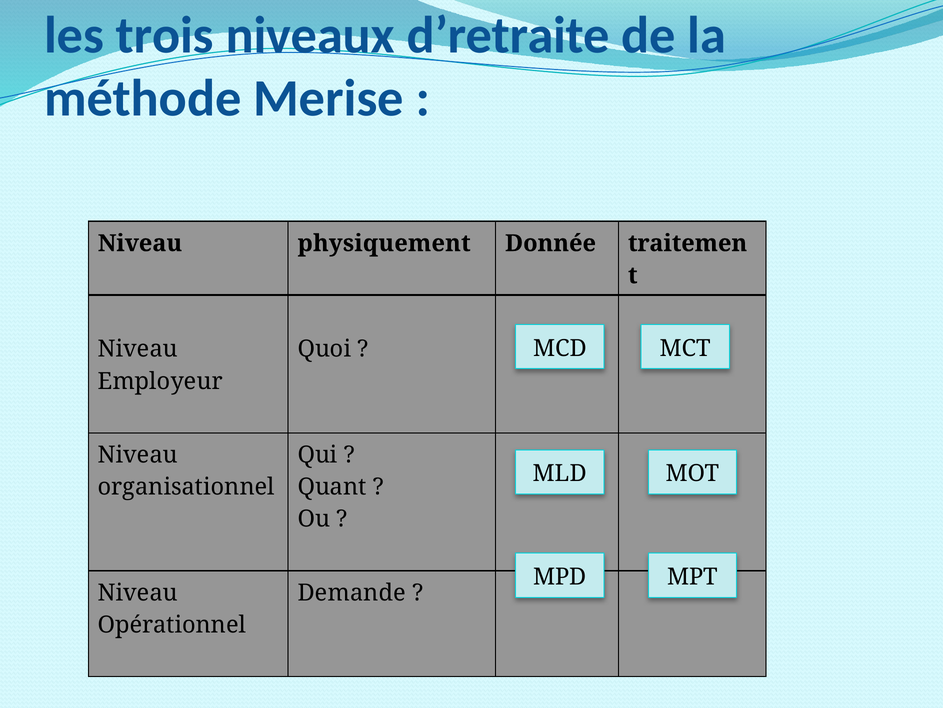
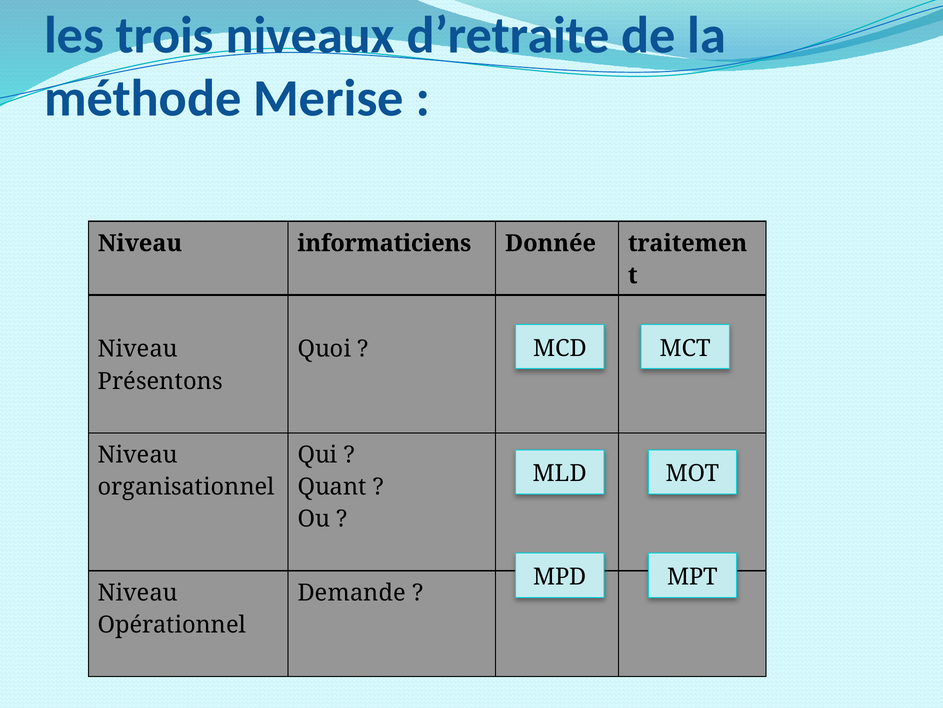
physiquement: physiquement -> informaticiens (384, 243)
Employeur: Employeur -> Présentons (160, 381)
